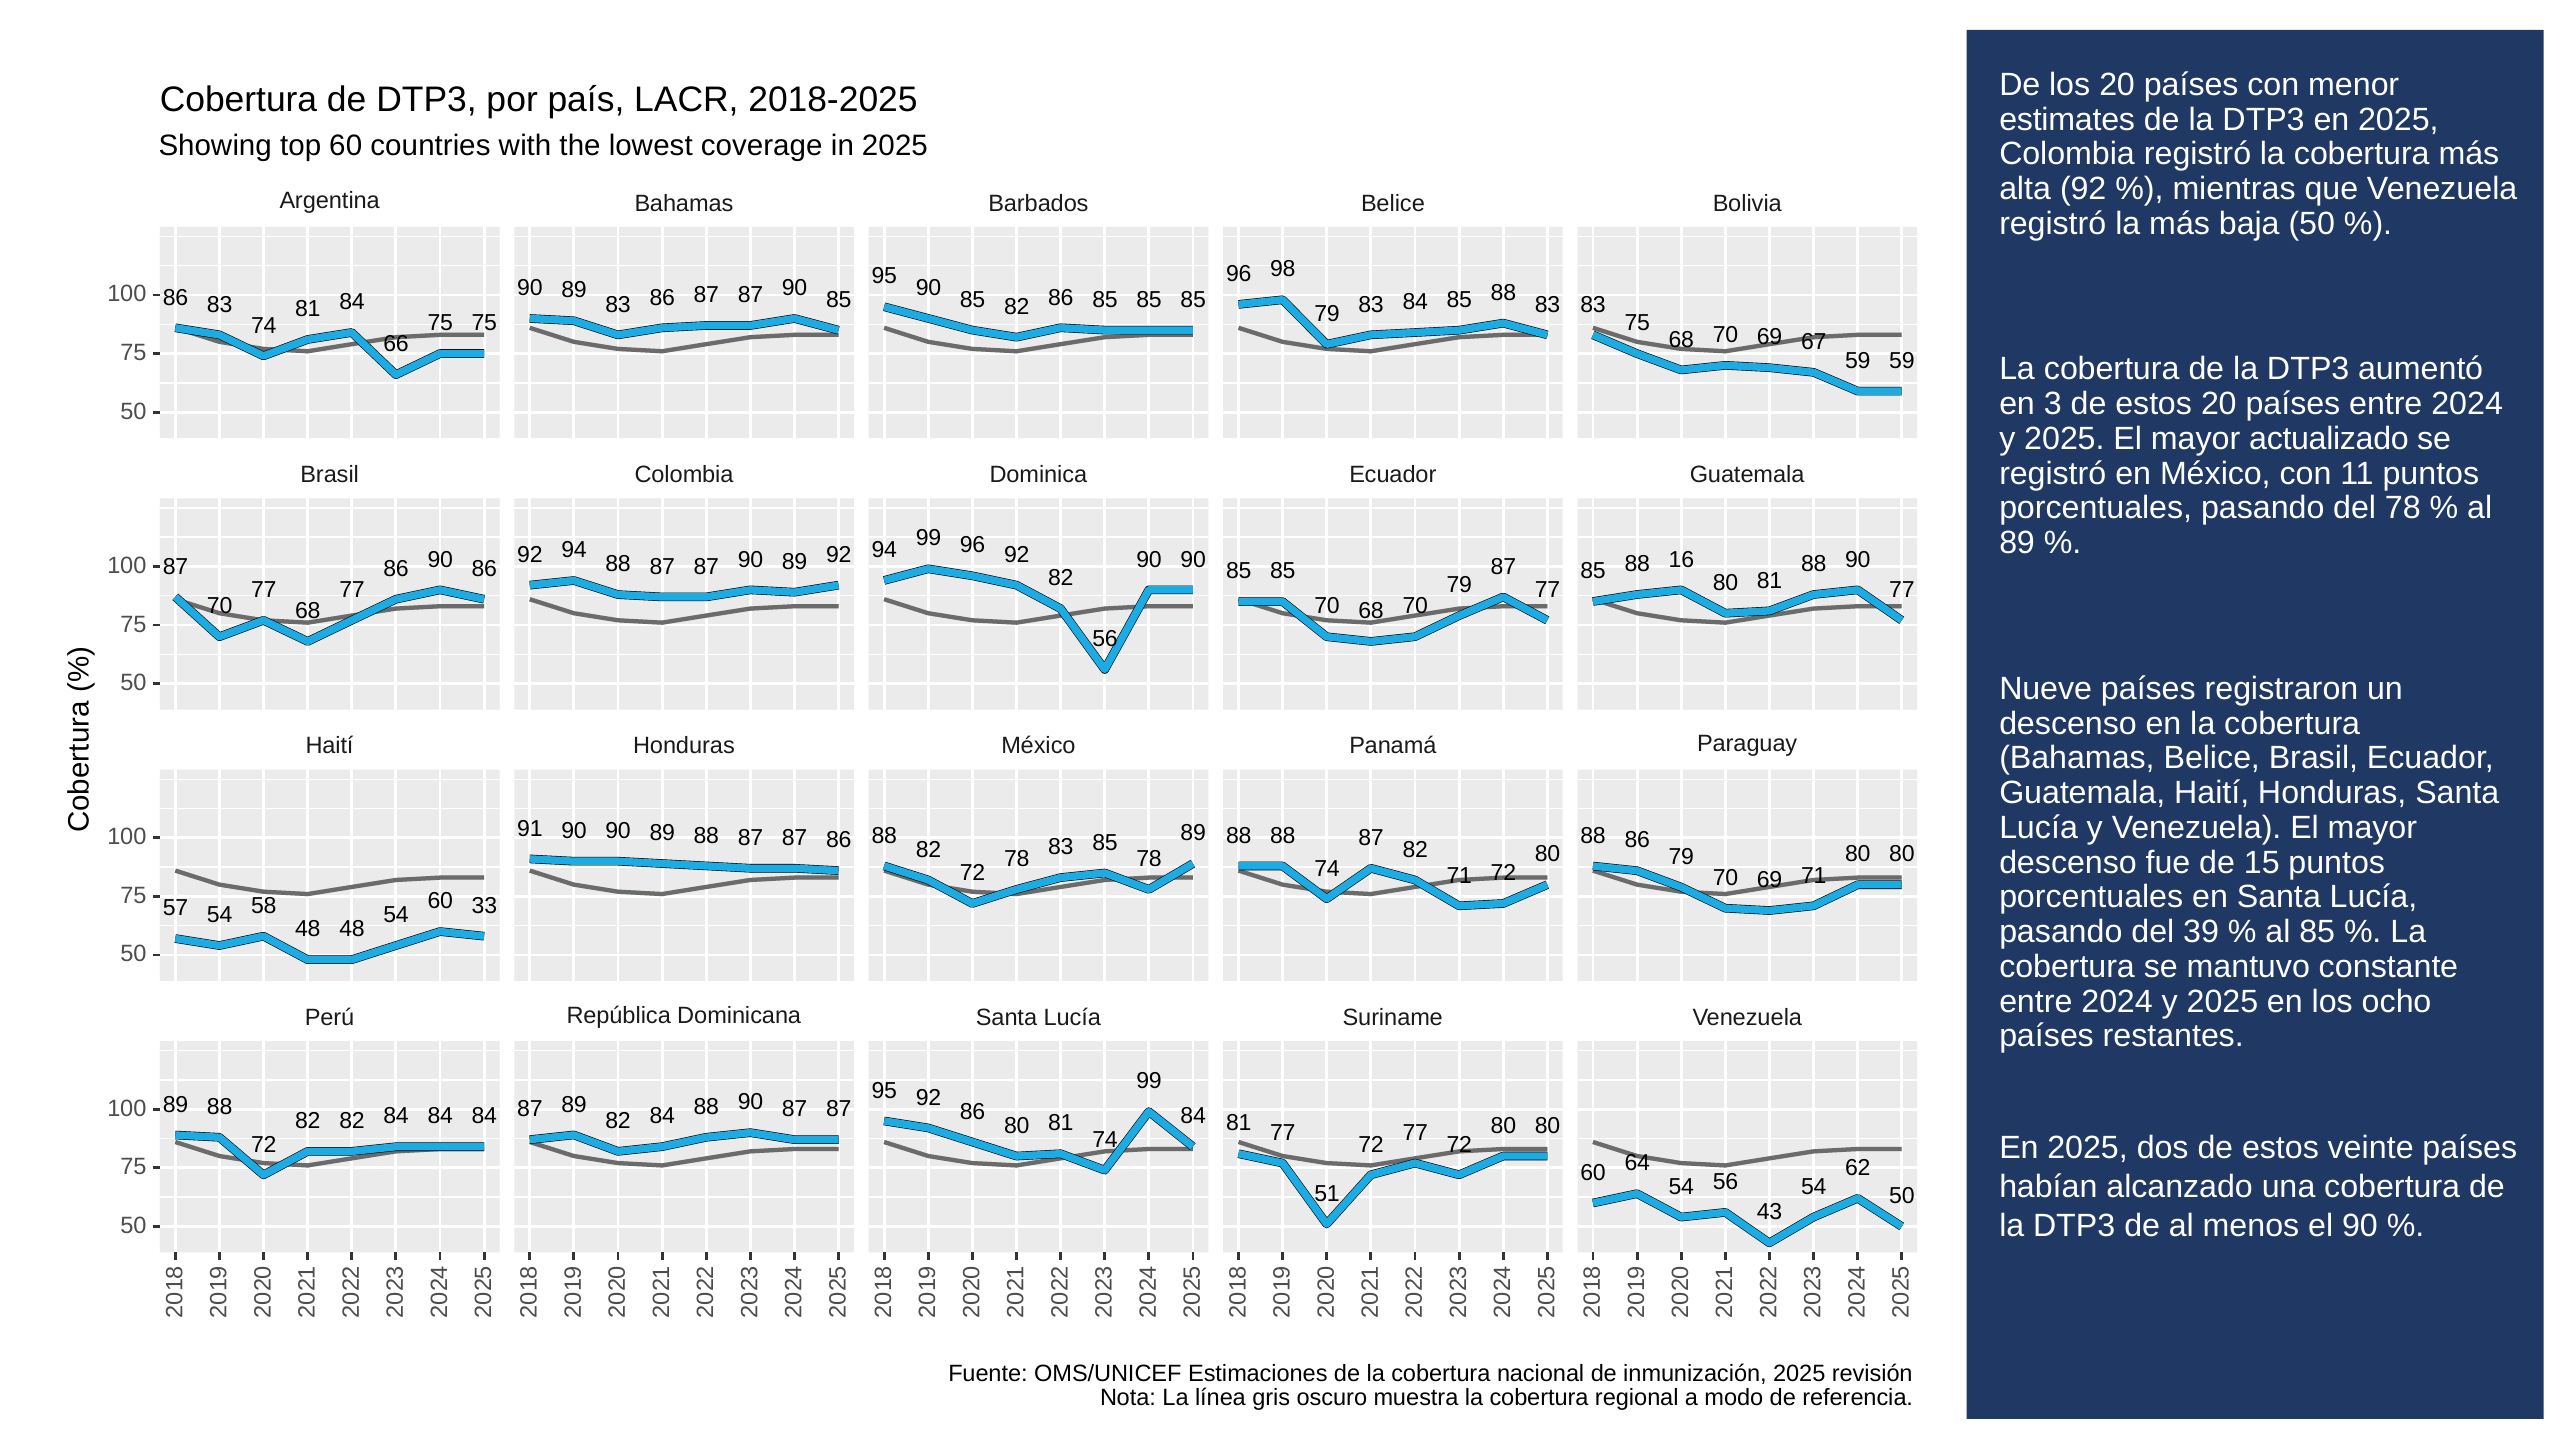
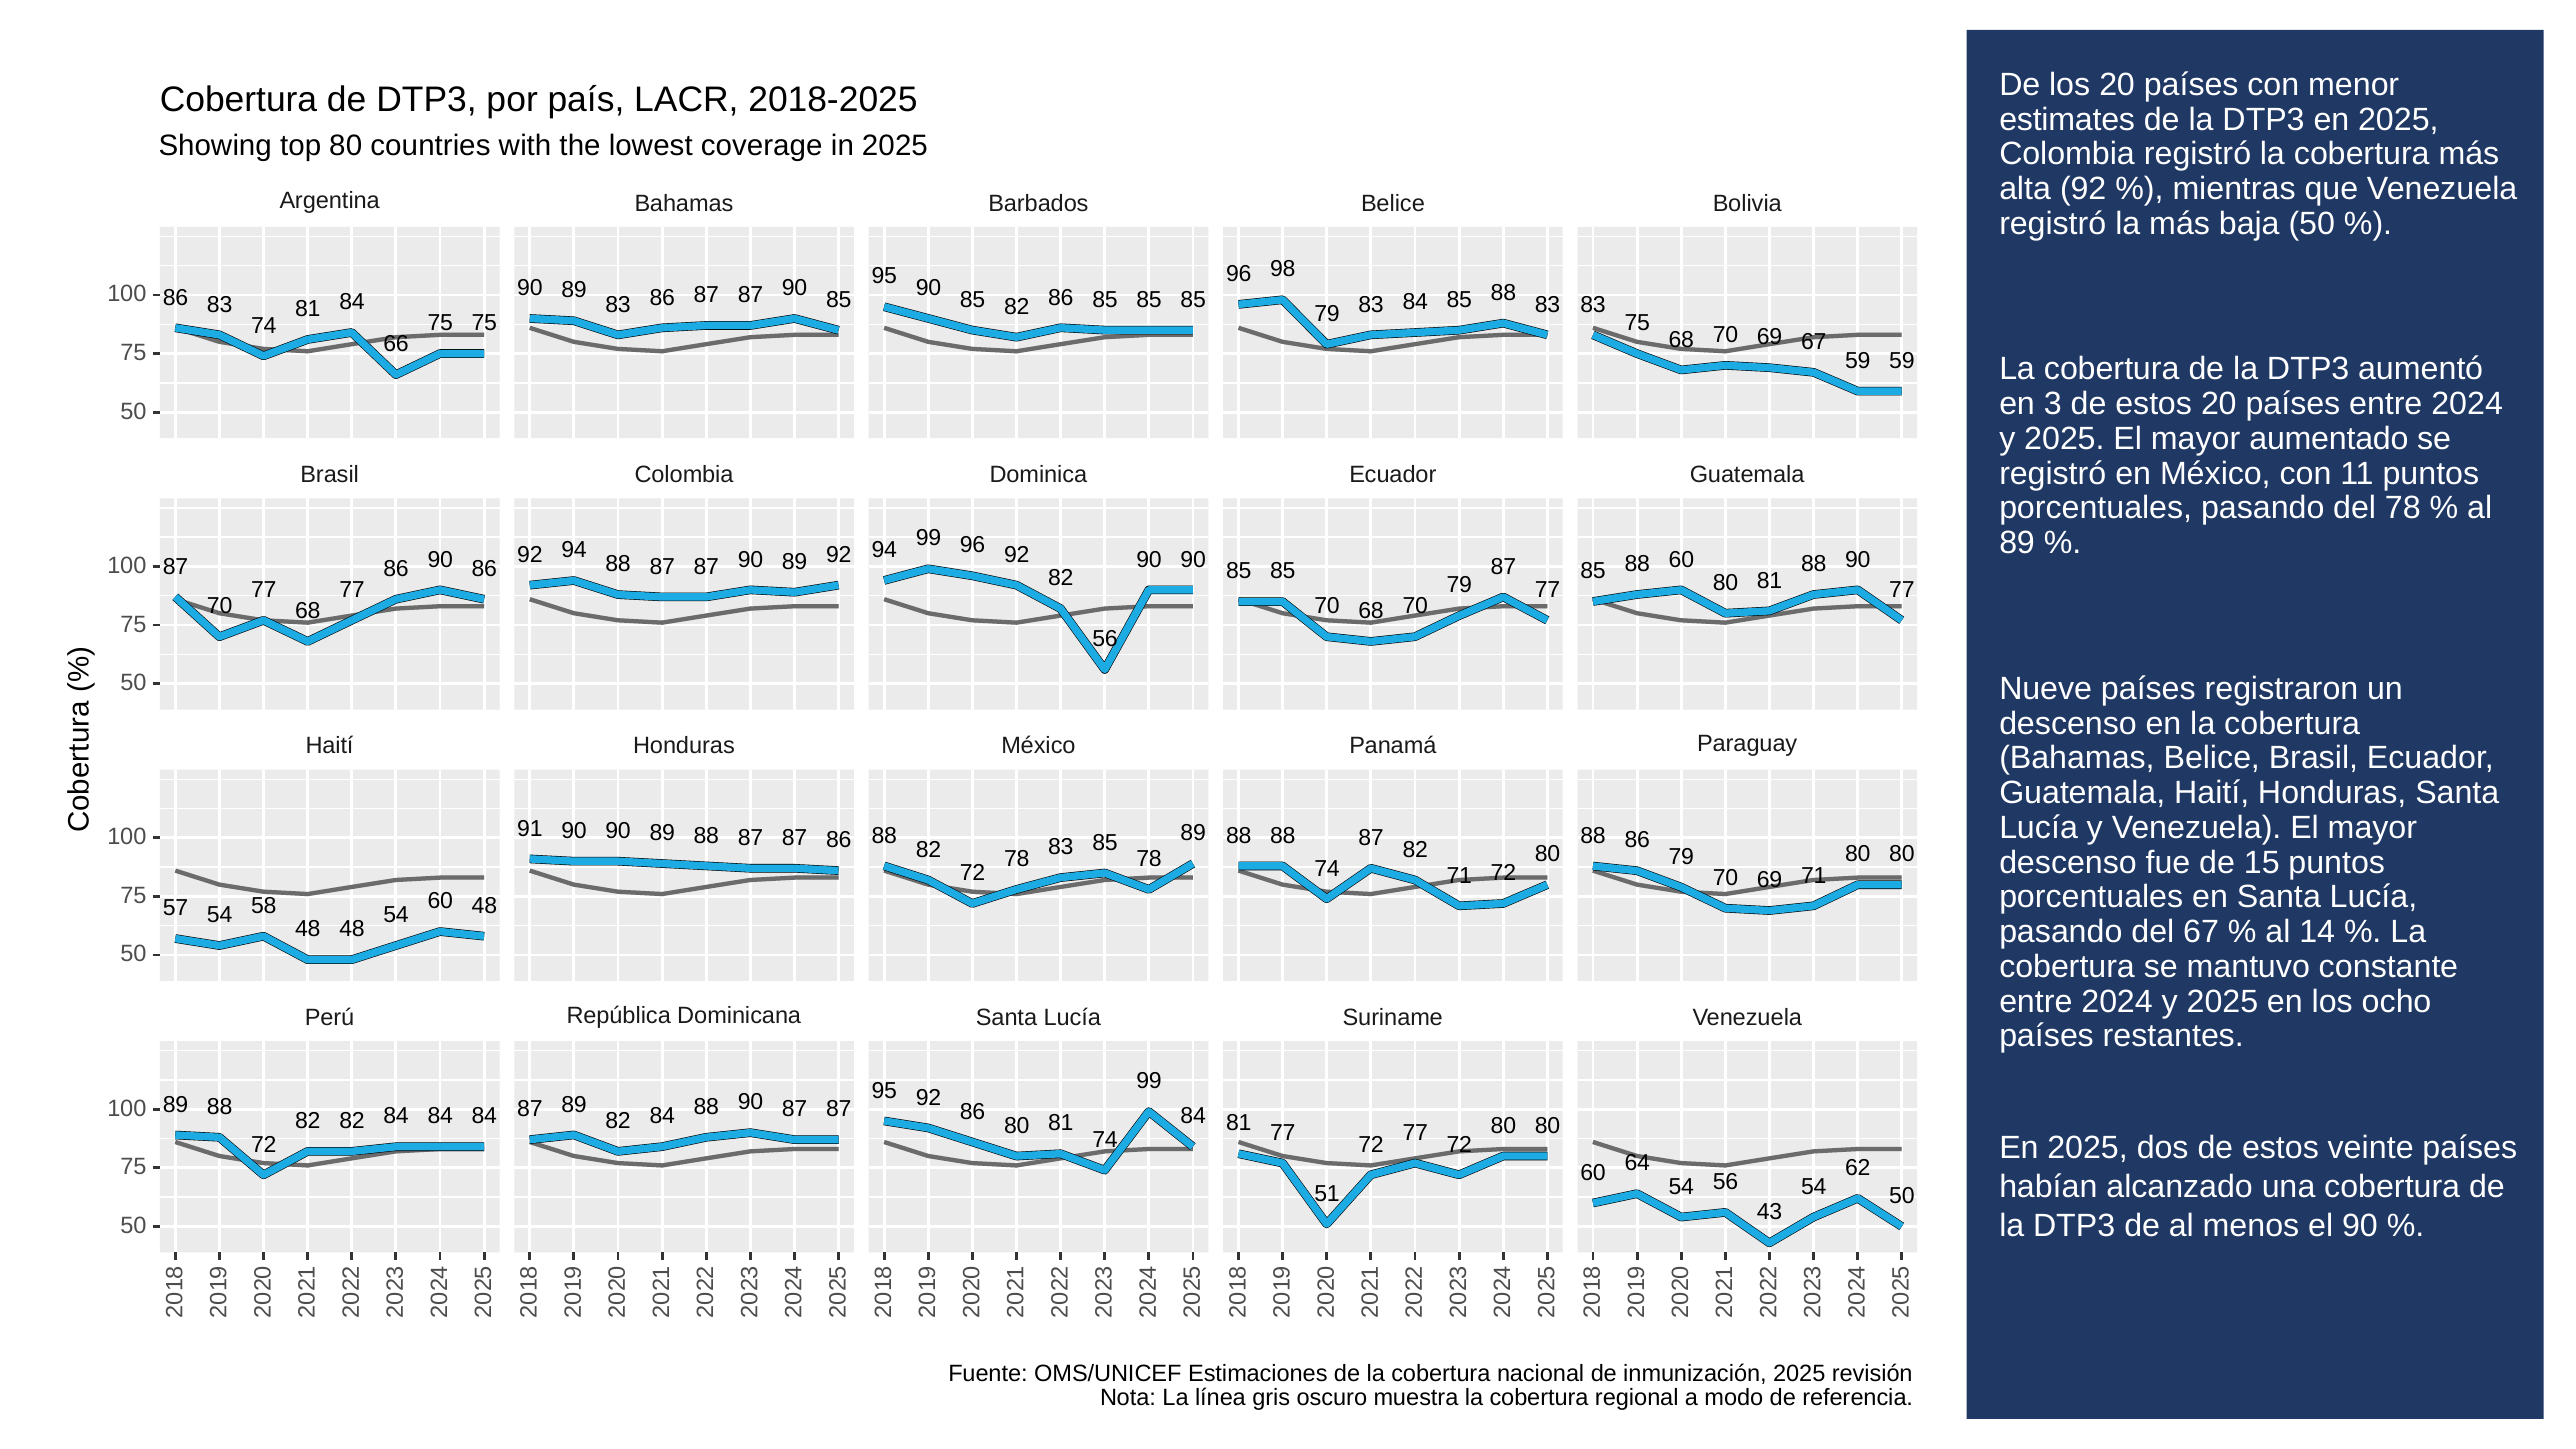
top 60: 60 -> 80 (346, 146)
actualizado: actualizado -> aumentado (2329, 439)
88 16: 16 -> 60 (1681, 559)
60 33: 33 -> 48 (484, 906)
del 39: 39 -> 67 (2201, 932)
al 85: 85 -> 14 (2317, 932)
